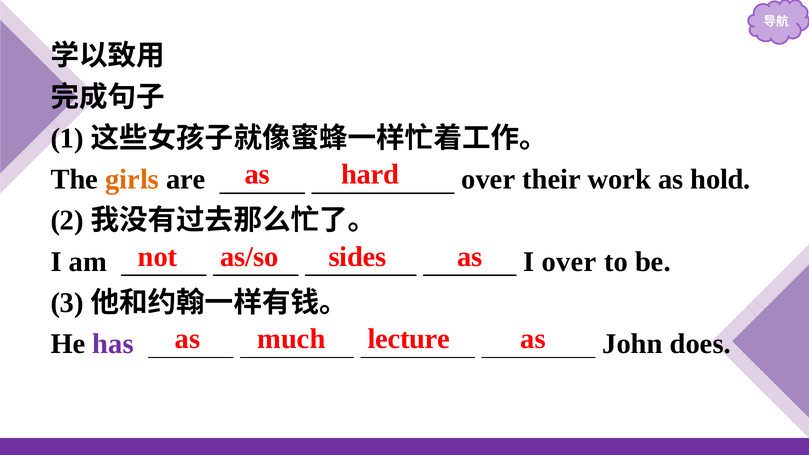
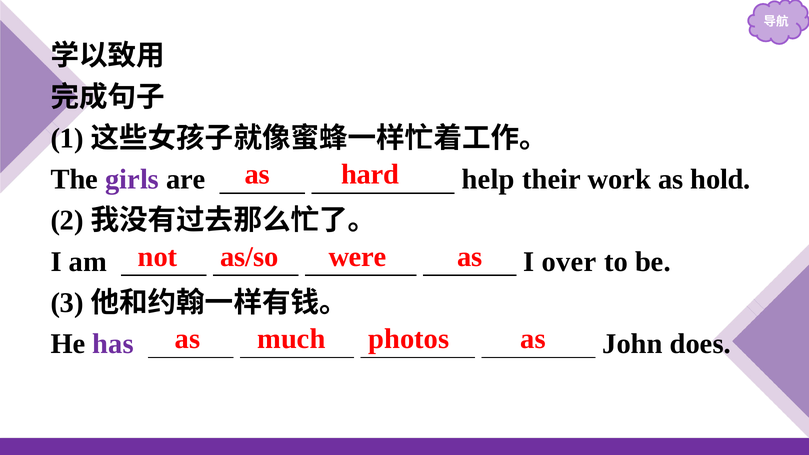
girls colour: orange -> purple (132, 179)
are over: over -> help (488, 179)
sides: sides -> were (357, 257)
lecture: lecture -> photos (409, 339)
